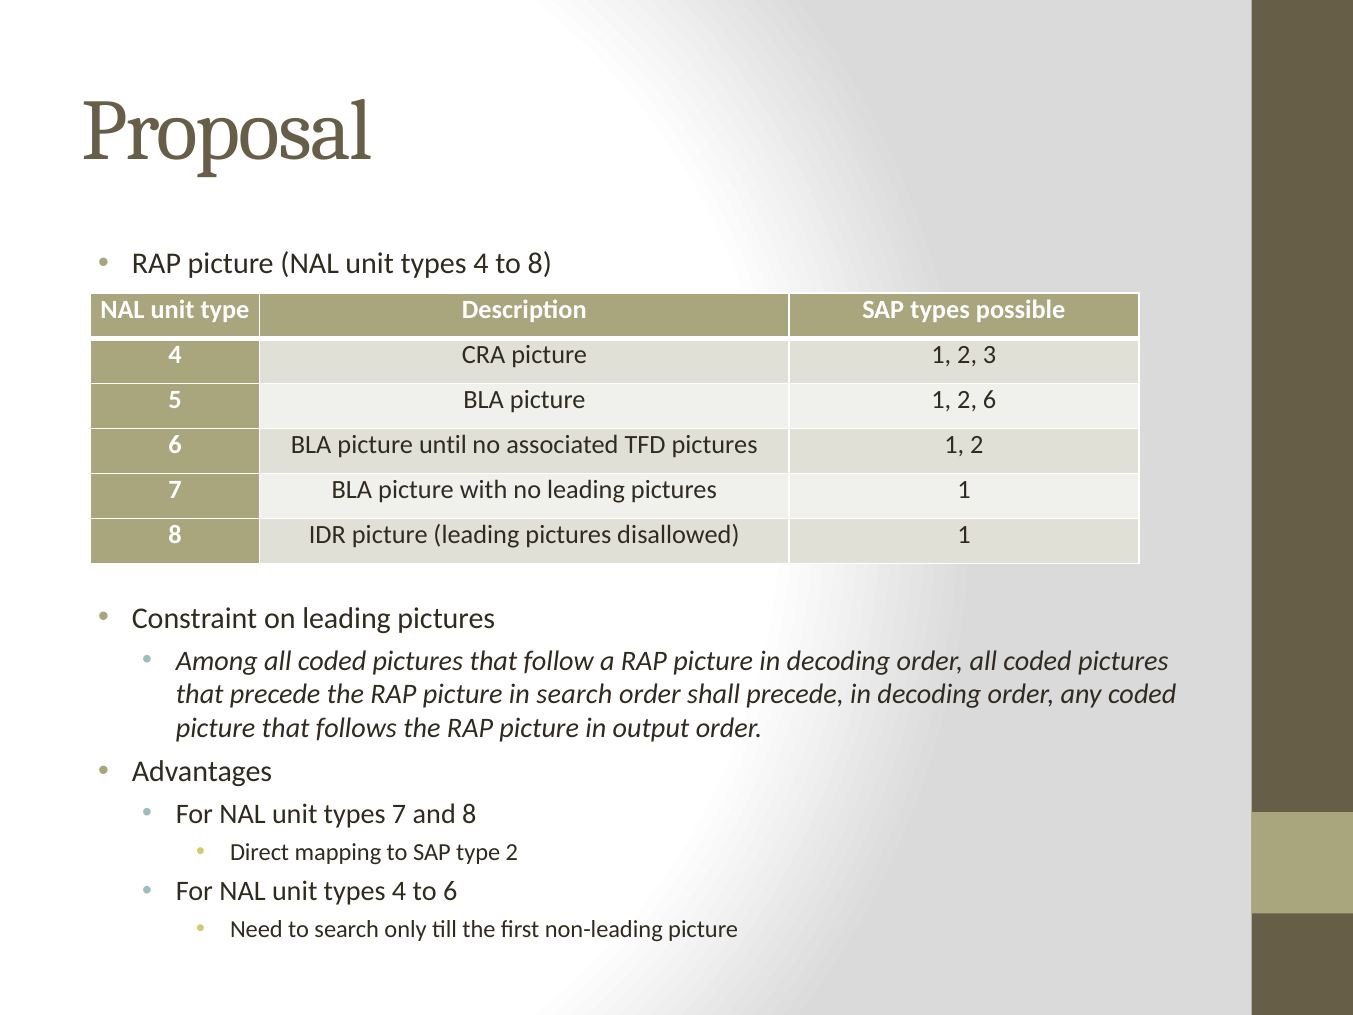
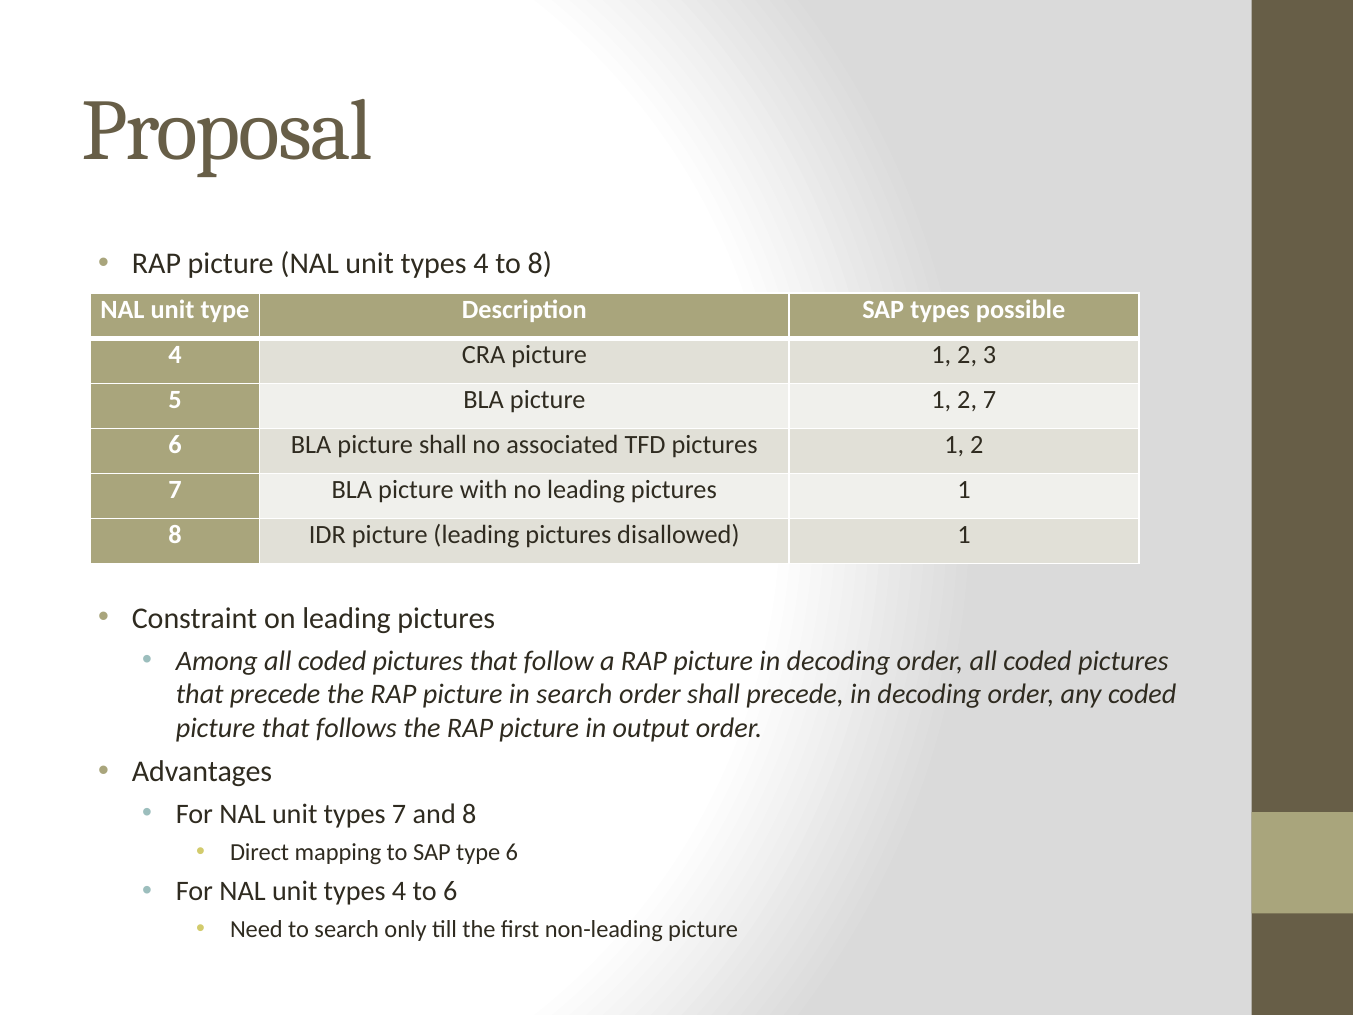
picture 1 2 6: 6 -> 7 (990, 400)
picture until: until -> shall (443, 445)
type 2: 2 -> 6 (512, 852)
